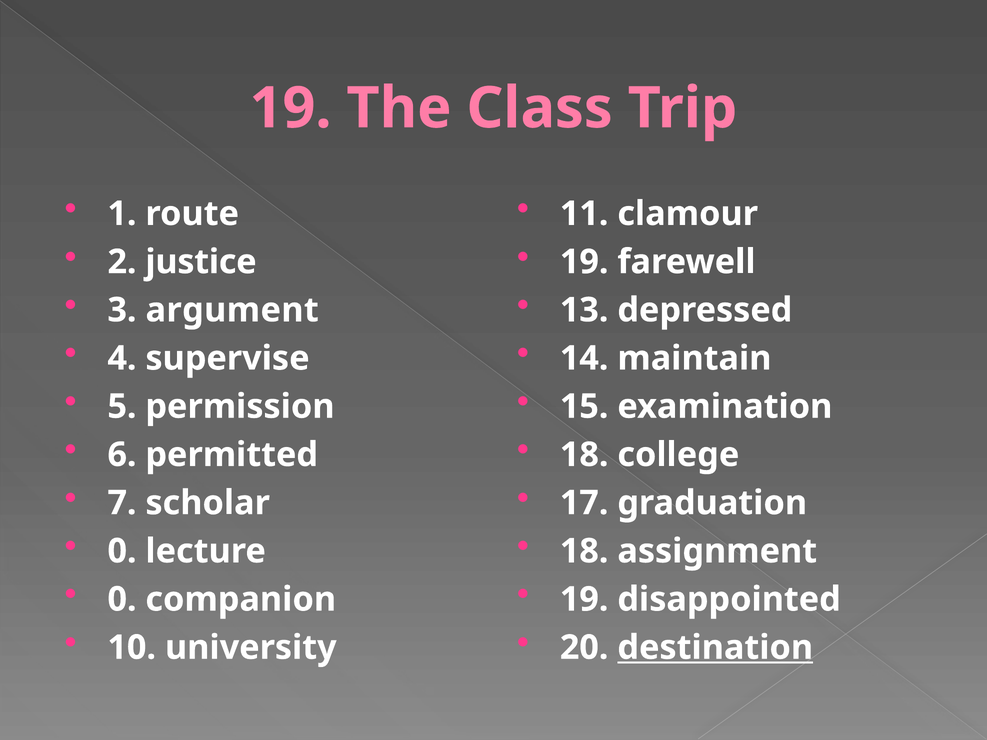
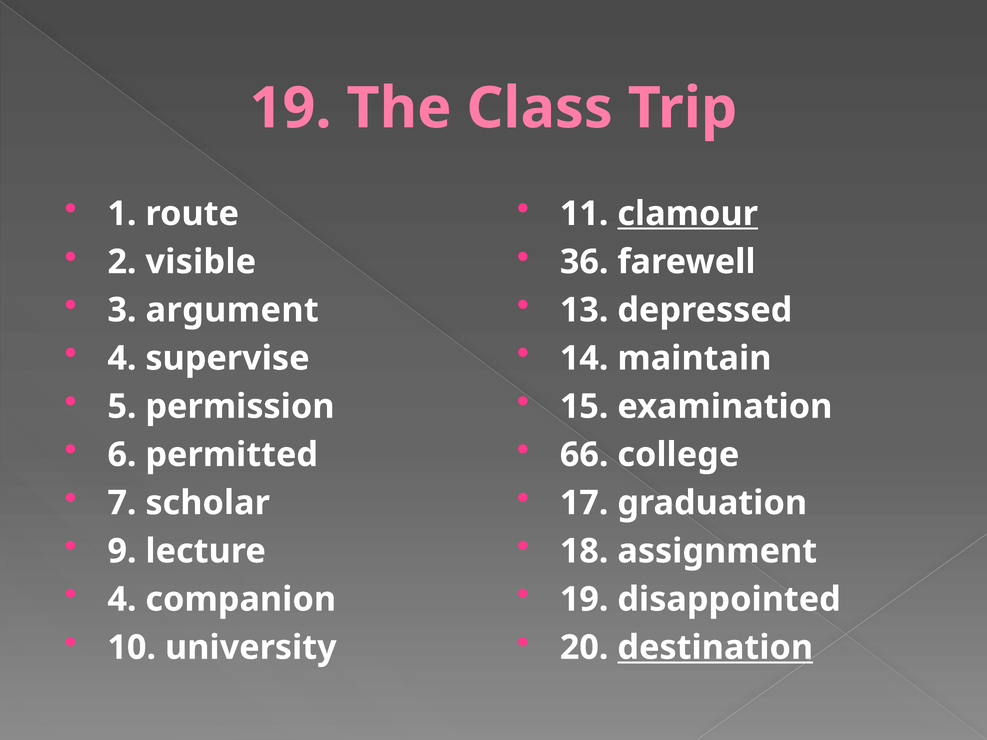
clamour underline: none -> present (688, 214)
justice: justice -> visible (201, 262)
19: 19 -> 36 (584, 262)
18: 18 -> 66 (584, 455)
0: 0 -> 9 (122, 551)
0: 0 -> 4 (122, 600)
